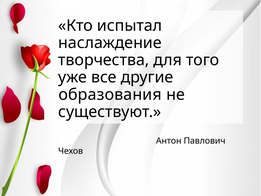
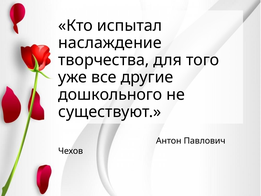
образования: образования -> дошкольного (110, 94)
